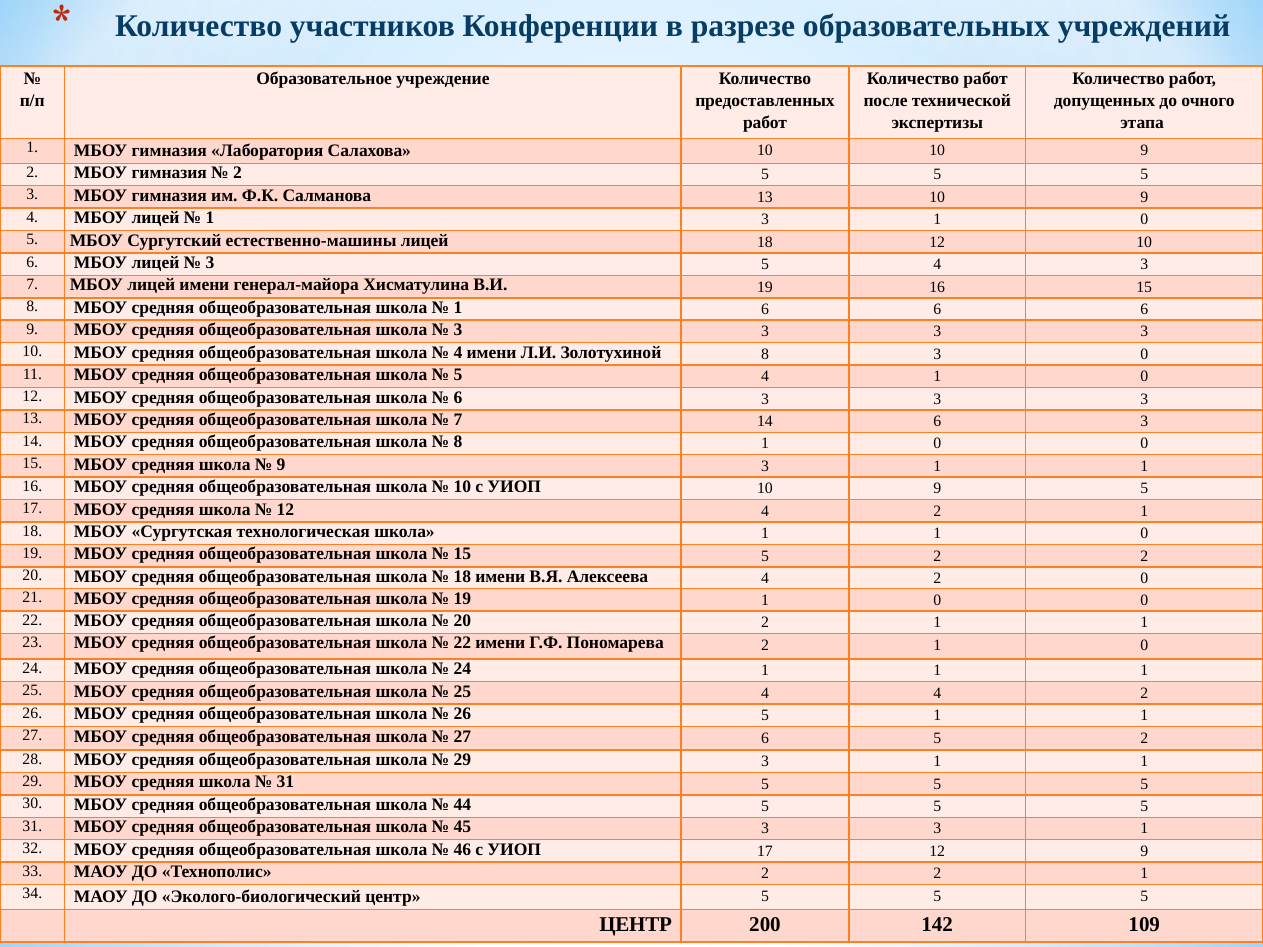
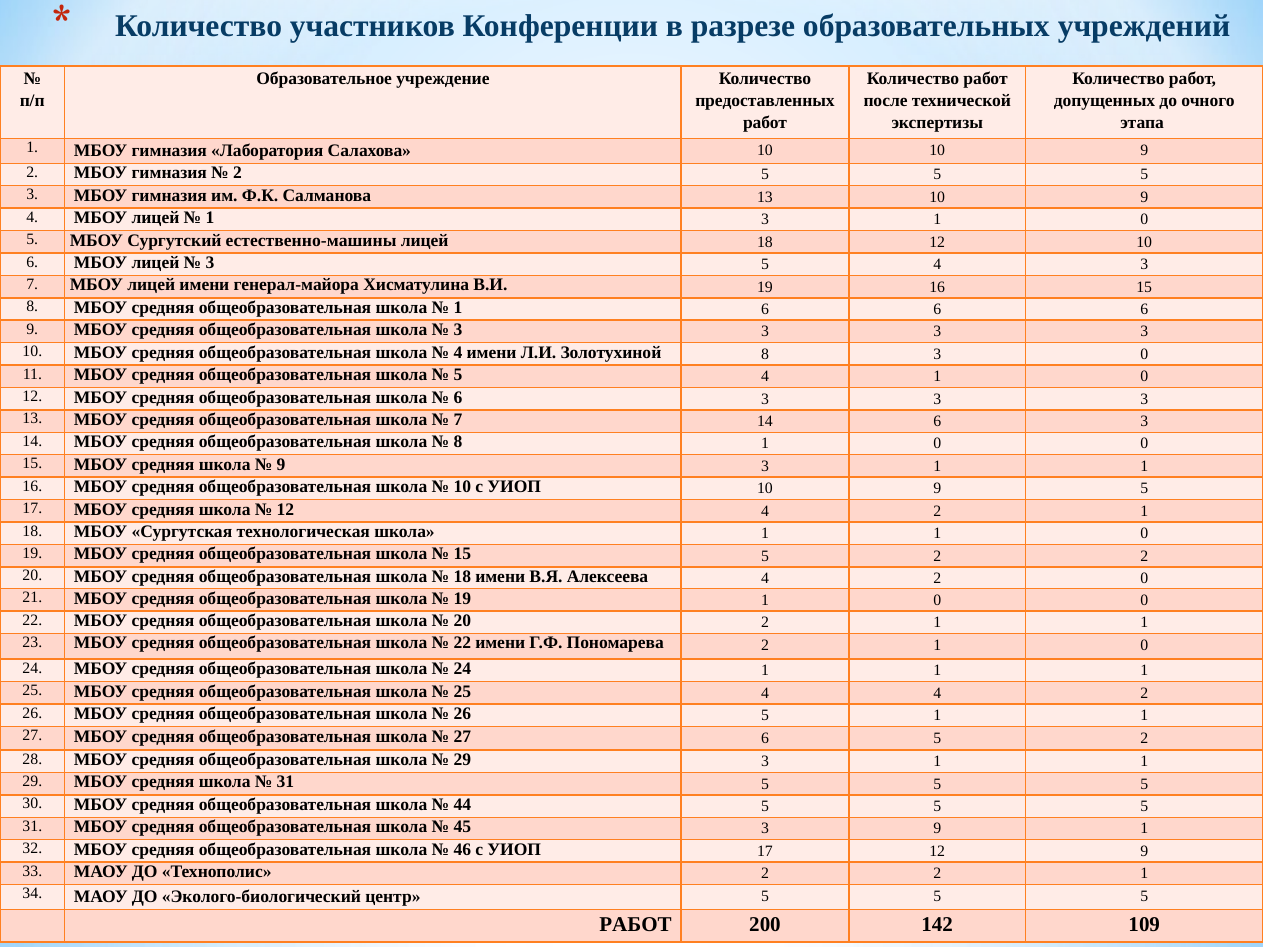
45 3 3: 3 -> 9 (937, 829)
ЦЕНТР: ЦЕНТР -> РАБОТ (636, 925)
